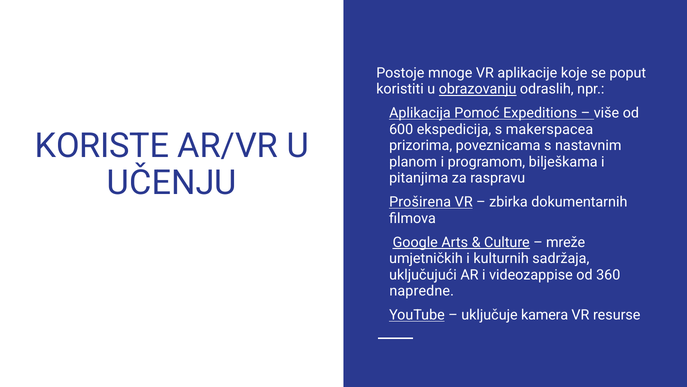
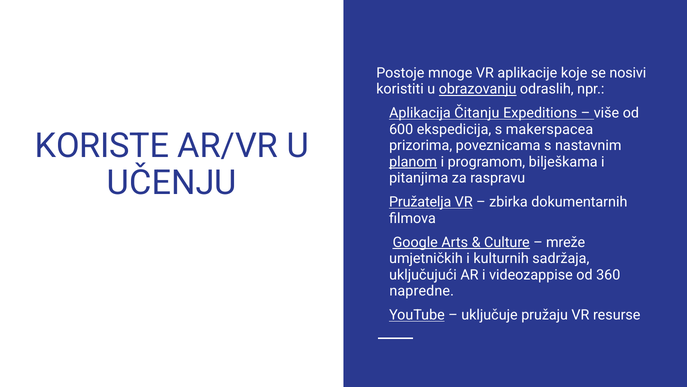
poput: poput -> nosivi (628, 73)
Pomoć: Pomoć -> Čitanju (477, 113)
planom underline: none -> present (413, 162)
Proširena: Proširena -> Pružatelja (420, 202)
kamera: kamera -> pružaju (545, 315)
